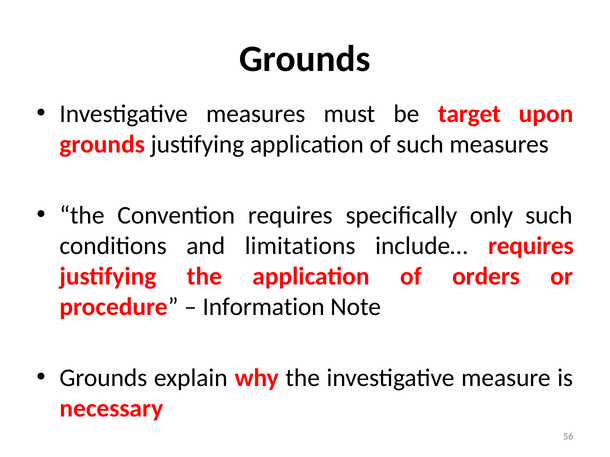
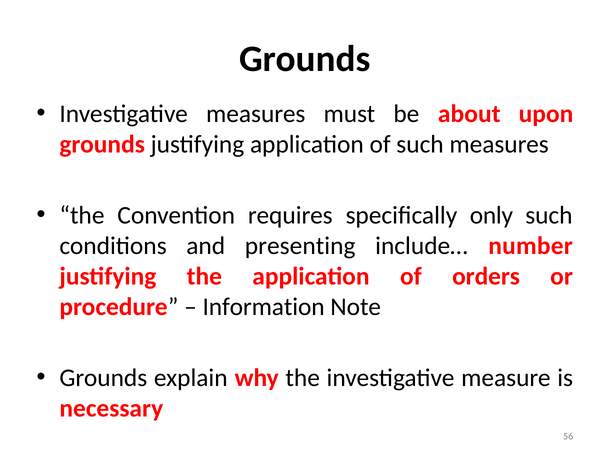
target: target -> about (469, 114)
limitations: limitations -> presenting (300, 246)
include… requires: requires -> number (531, 246)
